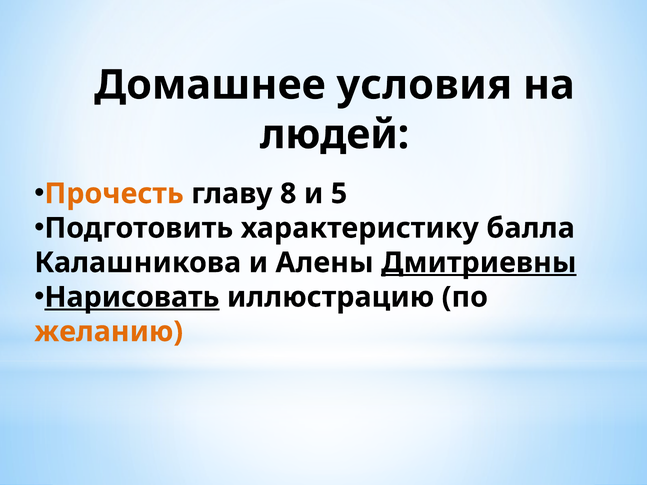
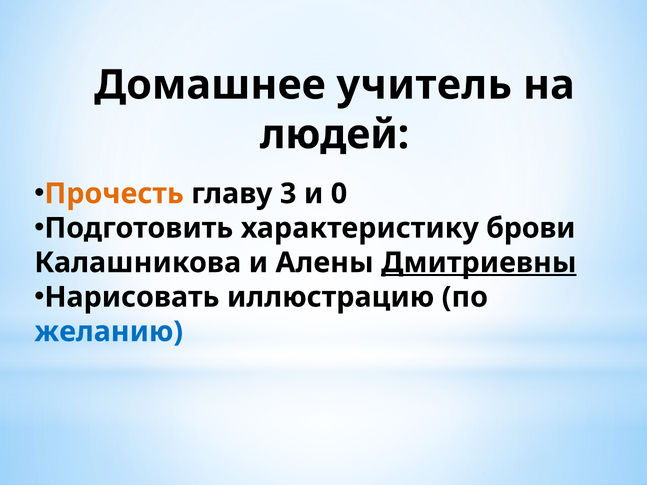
условия: условия -> учитель (424, 85)
8: 8 -> 3 (288, 194)
5: 5 -> 0 (339, 194)
балла: балла -> брови (531, 228)
Нарисовать underline: present -> none (132, 297)
желанию colour: orange -> blue (109, 332)
